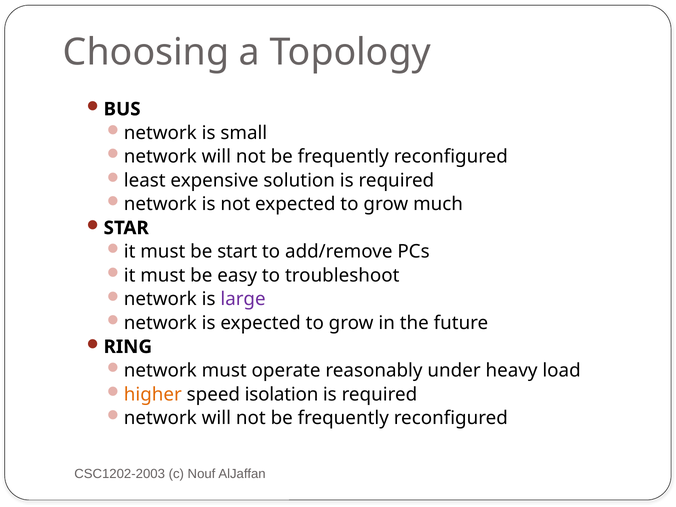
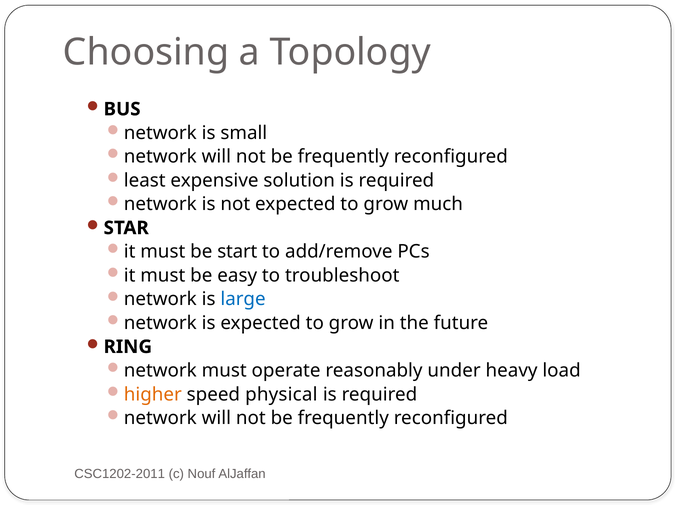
large colour: purple -> blue (243, 299)
isolation: isolation -> physical (281, 394)
CSC1202-2003: CSC1202-2003 -> CSC1202-2011 (120, 474)
